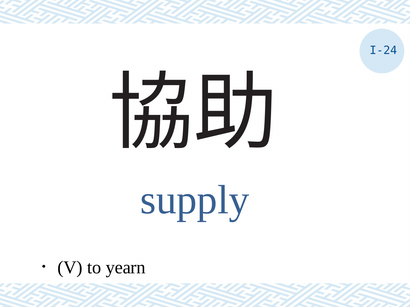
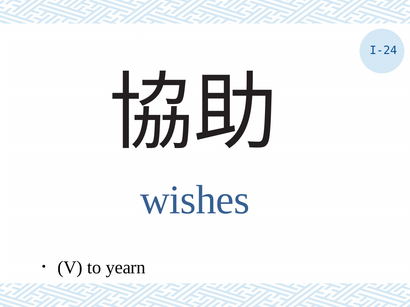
supply: supply -> wishes (195, 200)
